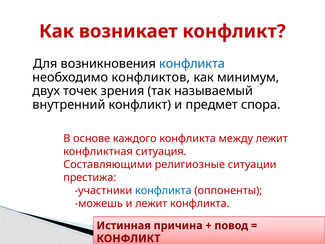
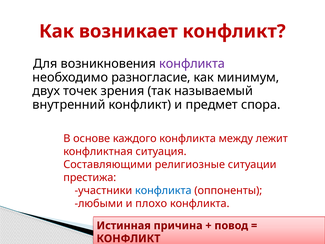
конфликта colour: blue -> purple (192, 64)
конфликтов: конфликтов -> разногласие (151, 77)
можешь: можешь -> любыми (99, 203)
и лежит: лежит -> плохо (151, 203)
